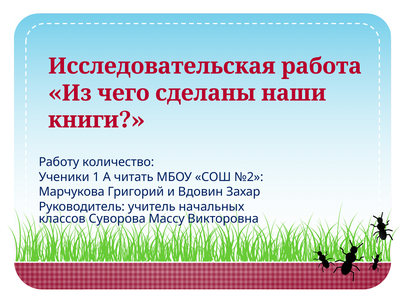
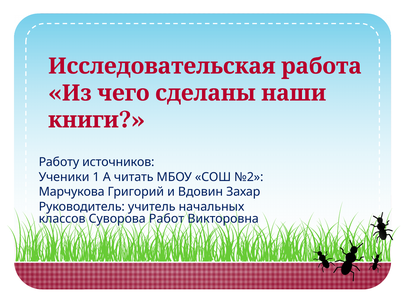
количество: количество -> источников (118, 162)
Массу: Массу -> Работ (167, 219)
